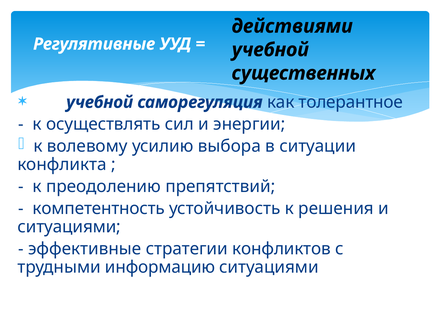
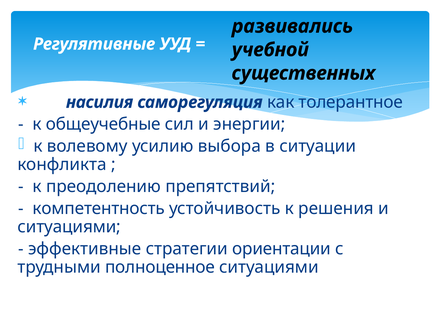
действиями: действиями -> развивались (292, 26)
учебной: учебной -> насилия (100, 102)
осуществлять: осуществлять -> общеучебные (103, 124)
конфликтов: конфликтов -> ориентации (282, 249)
информацию: информацию -> полноценное (160, 267)
